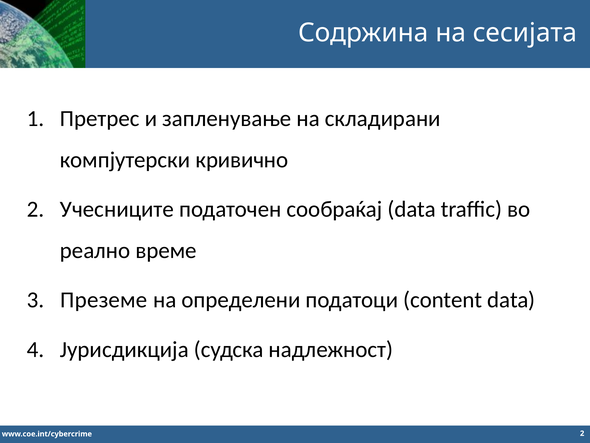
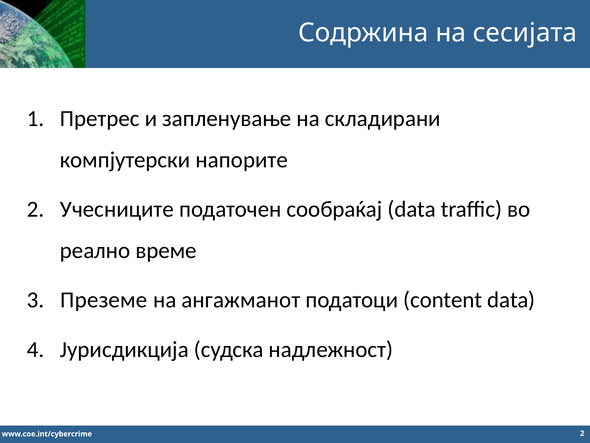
кривично: кривично -> напорите (242, 160)
определени: определени -> ангажманот (241, 300)
